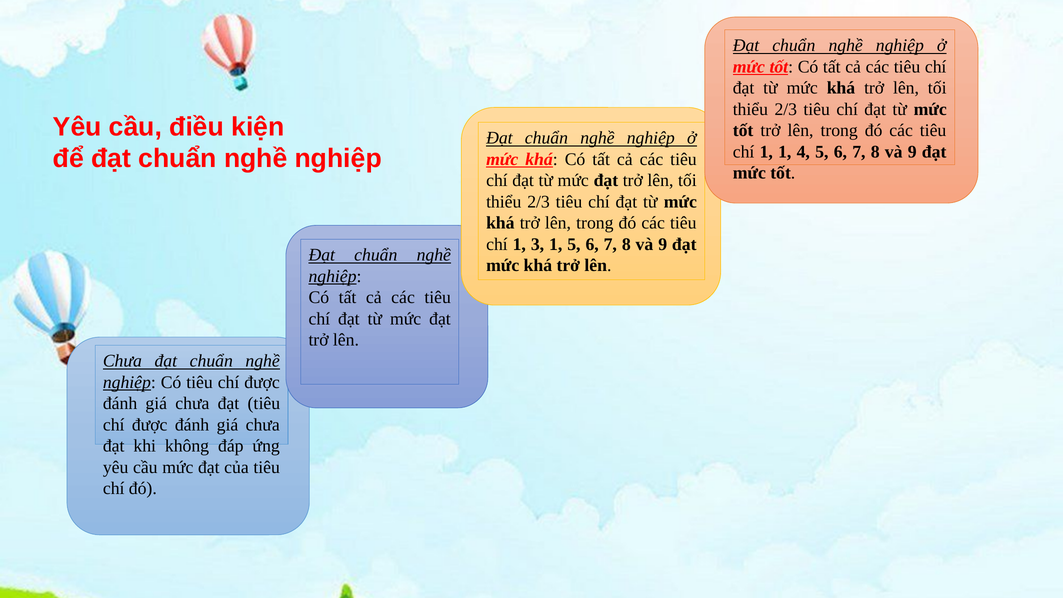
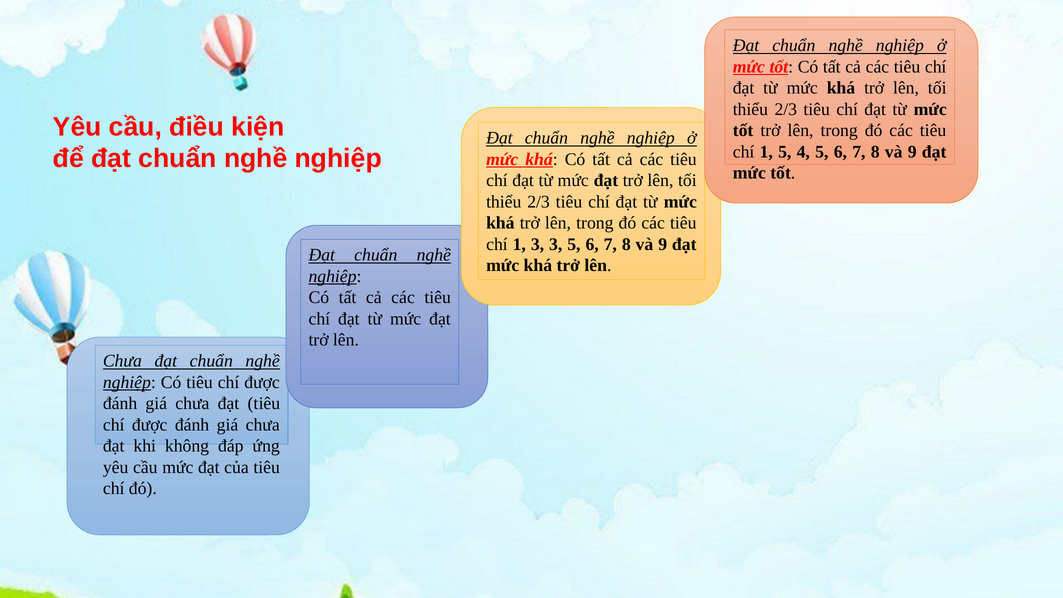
1 1: 1 -> 5 (785, 152)
3 1: 1 -> 3 (556, 244)
